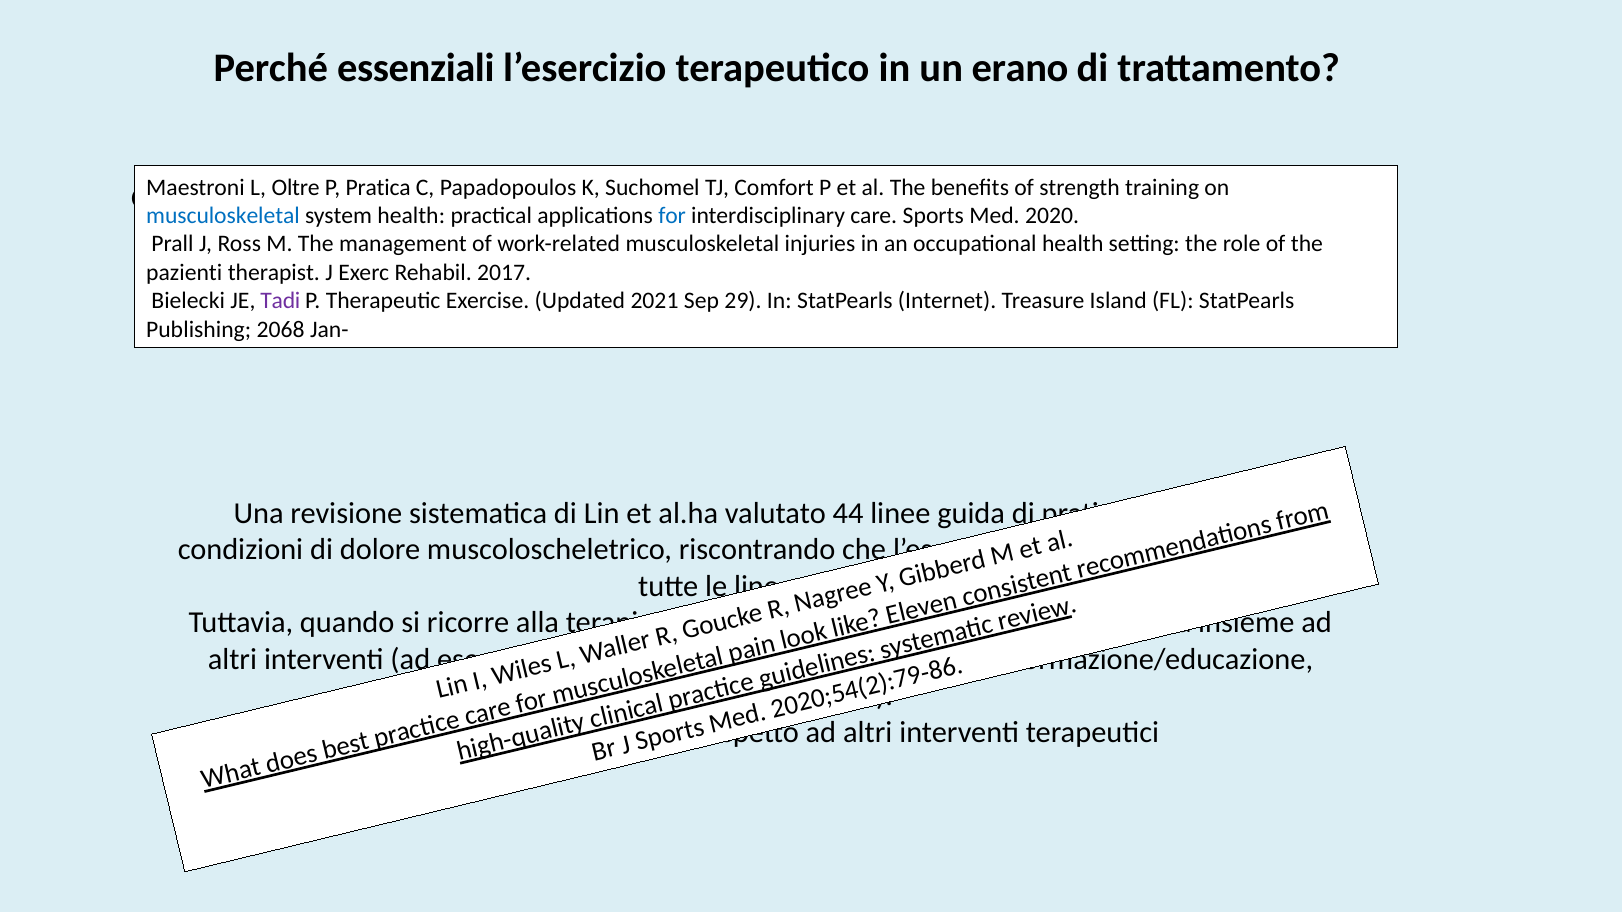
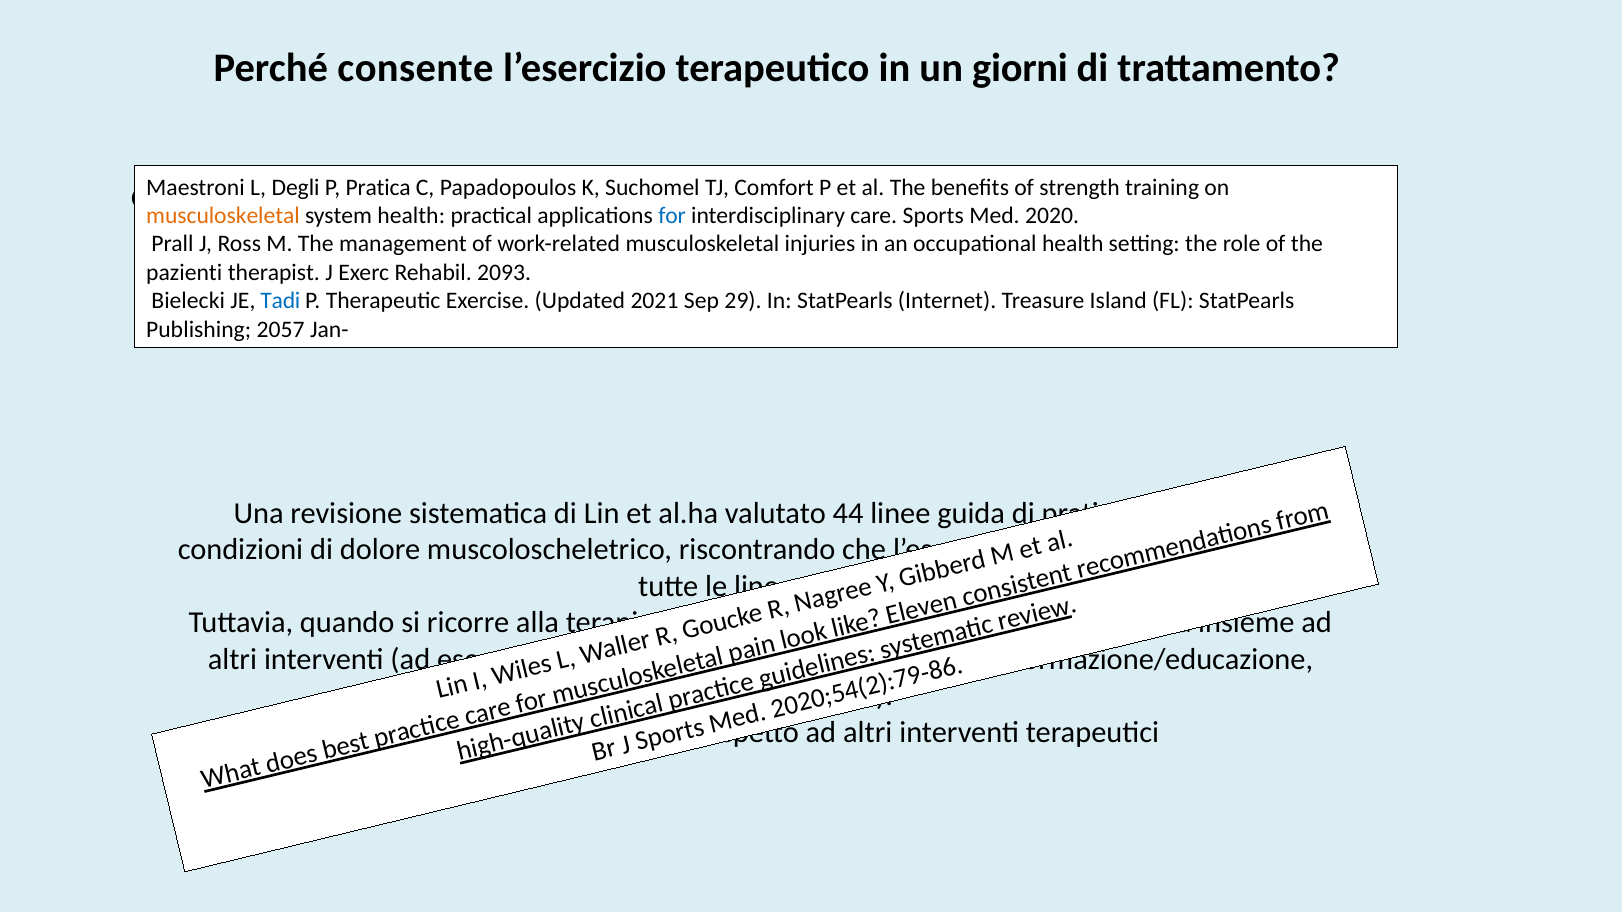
essenziali: essenziali -> consente (415, 68)
erano: erano -> giorni (1020, 68)
Oltre: Oltre -> Degli (296, 187)
musculoskeletal colour: blue -> orange (223, 216)
2017: 2017 -> 2093 (504, 273)
Tadi colour: purple -> blue (280, 301)
2068: 2068 -> 2057 (281, 329)
